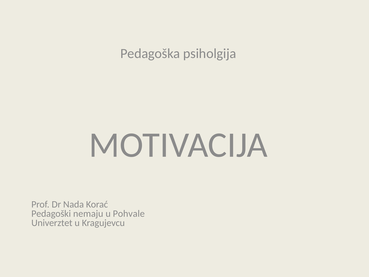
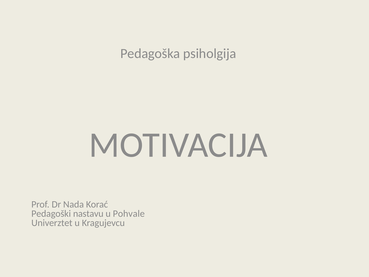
nemaju: nemaju -> nastavu (88, 213)
